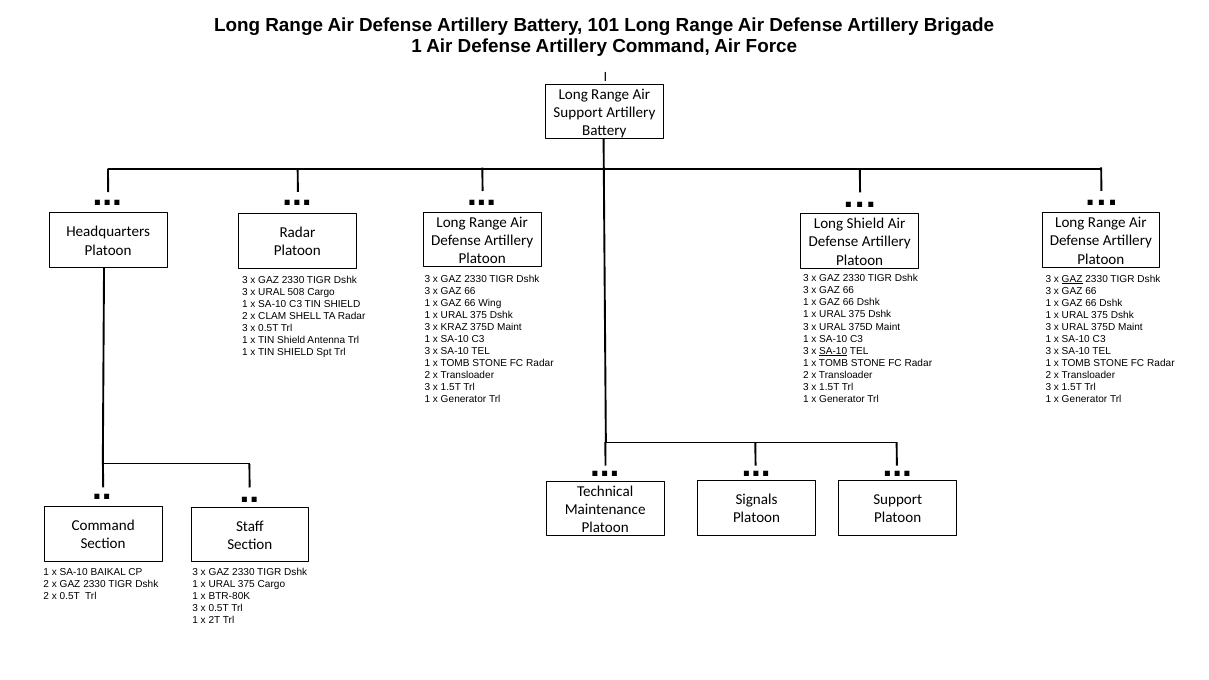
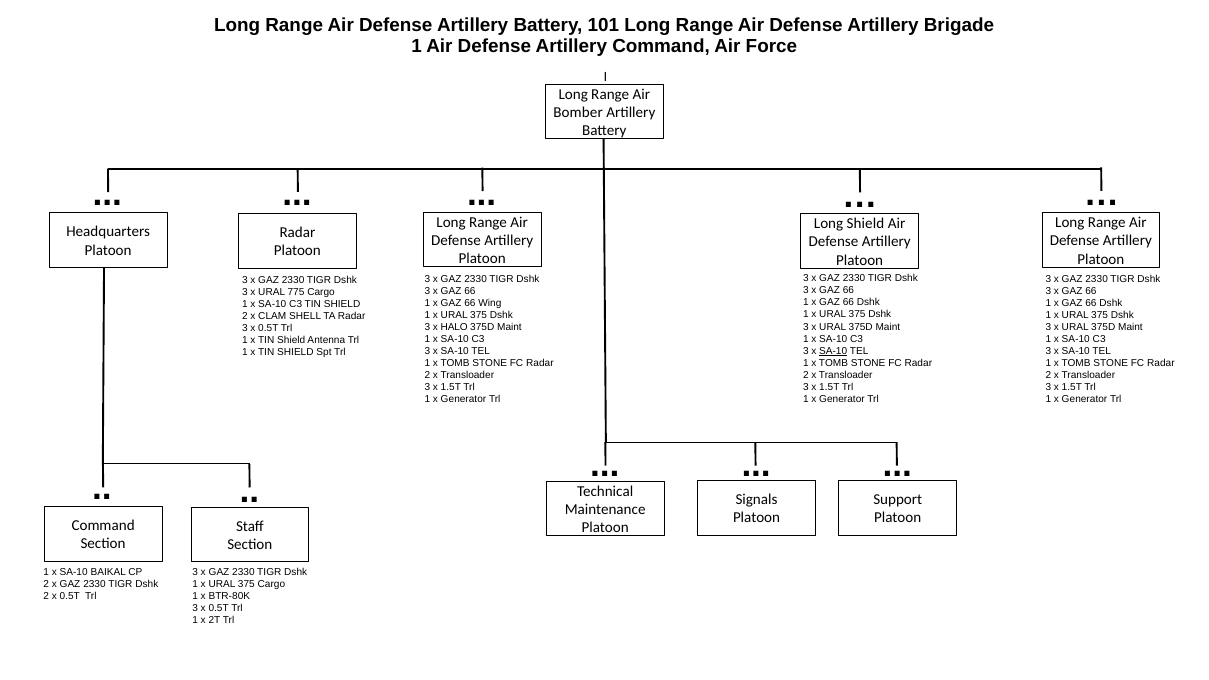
Support: Support -> Bomber (578, 113)
GAZ underline: present -> none (1072, 279)
508: 508 -> 775 (296, 292)
KRAZ: KRAZ -> HALO (454, 327)
